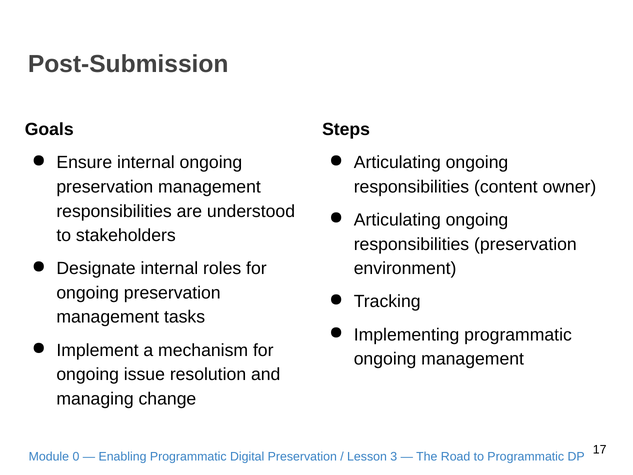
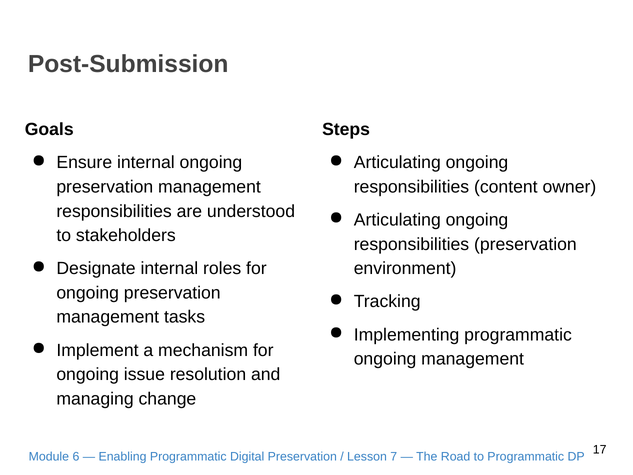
0: 0 -> 6 (76, 456)
3: 3 -> 7 (394, 456)
